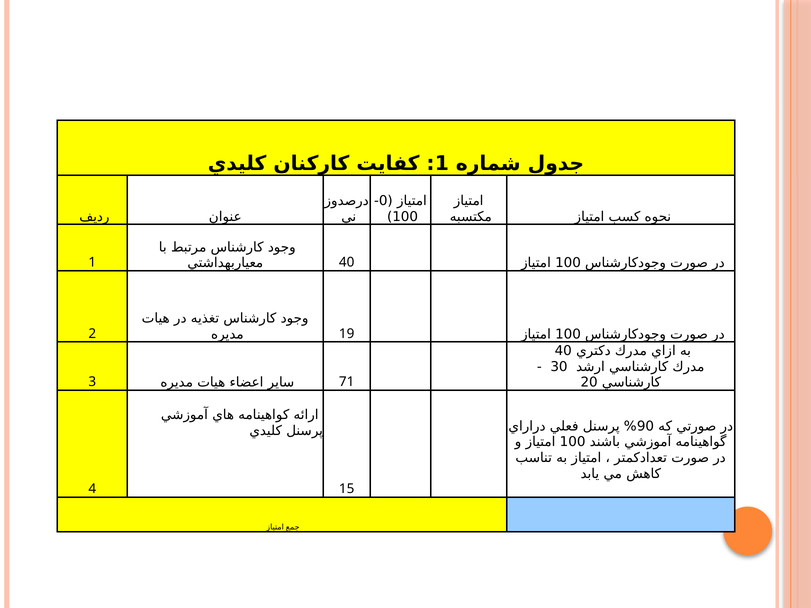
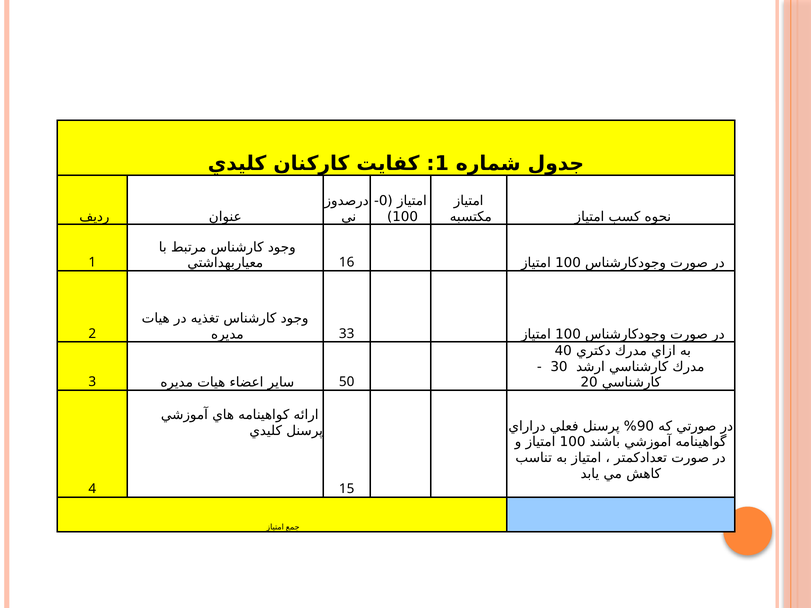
40: 40 -> 16 (347, 262)
19: 19 -> 33 (347, 334)
71: 71 -> 50 (347, 382)
